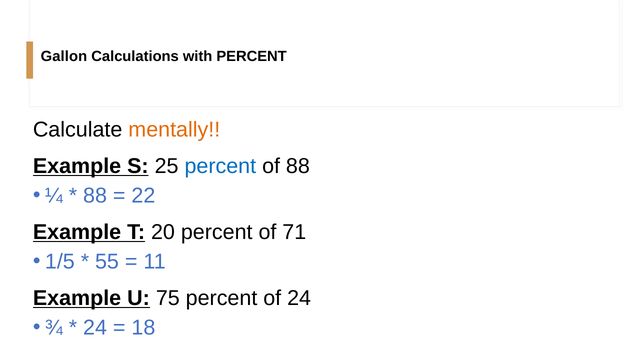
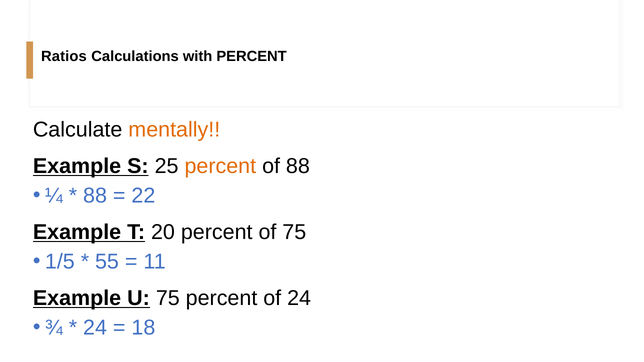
Gallon: Gallon -> Ratios (64, 56)
percent colour: blue -> orange (220, 166)
of 71: 71 -> 75 (294, 232)
